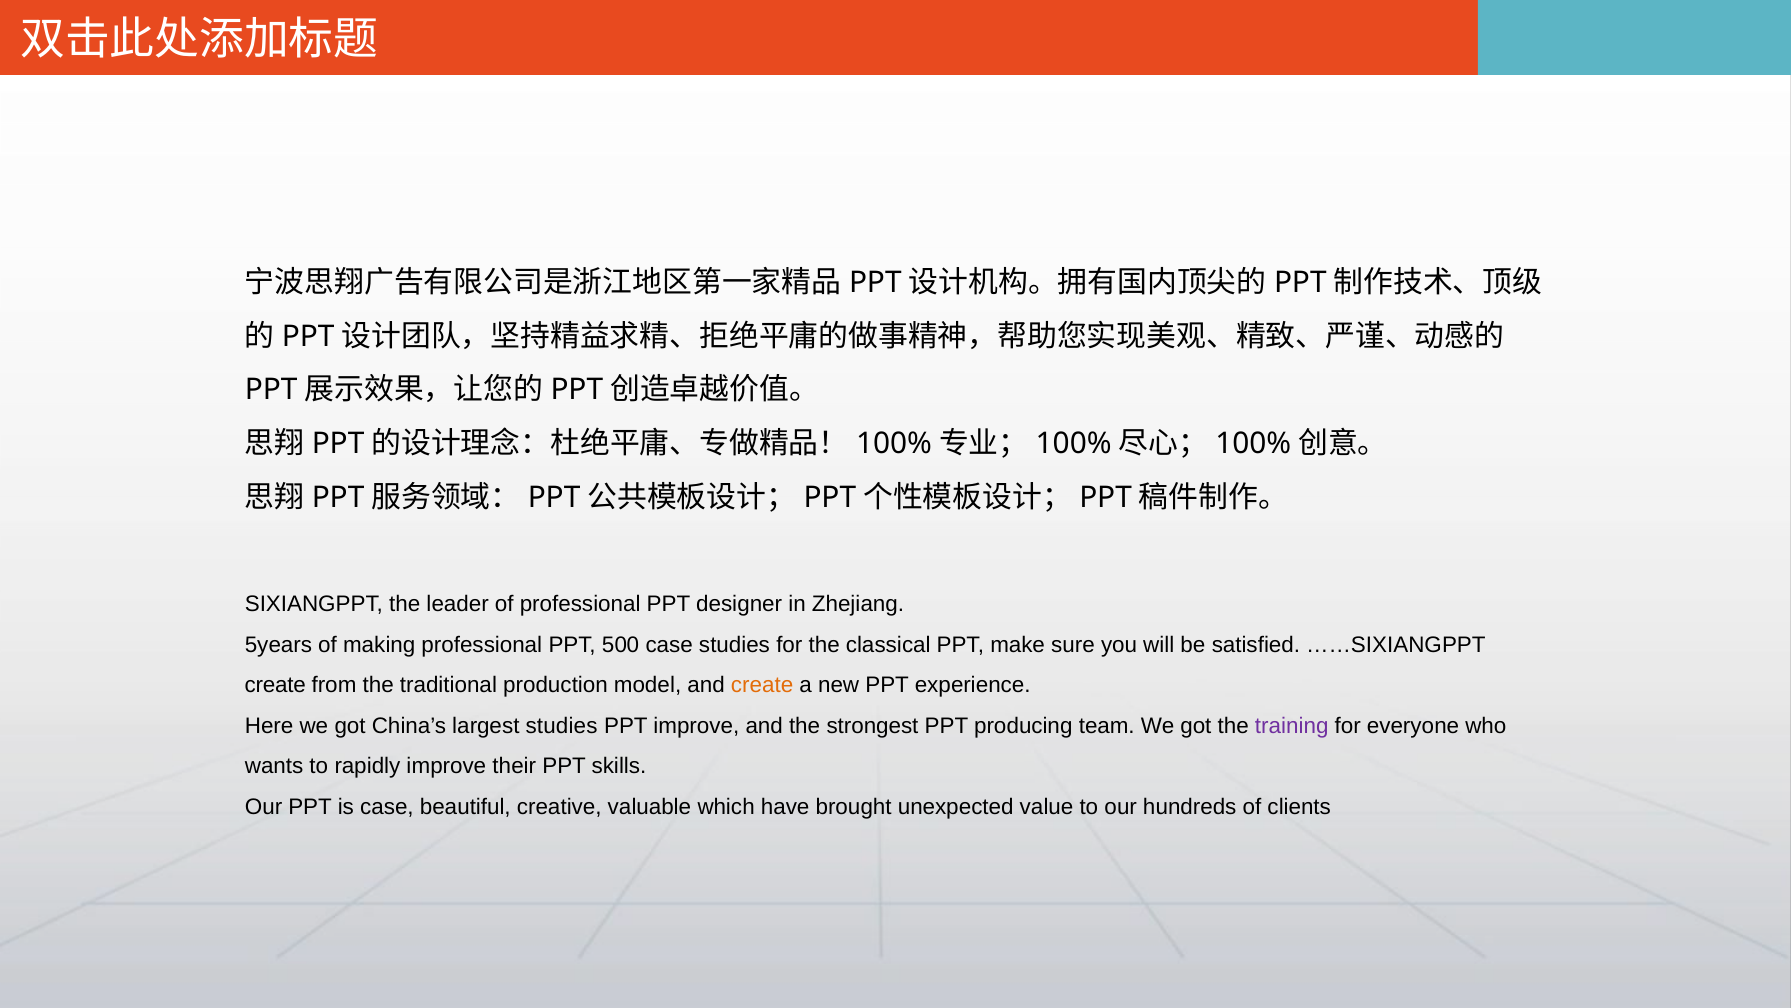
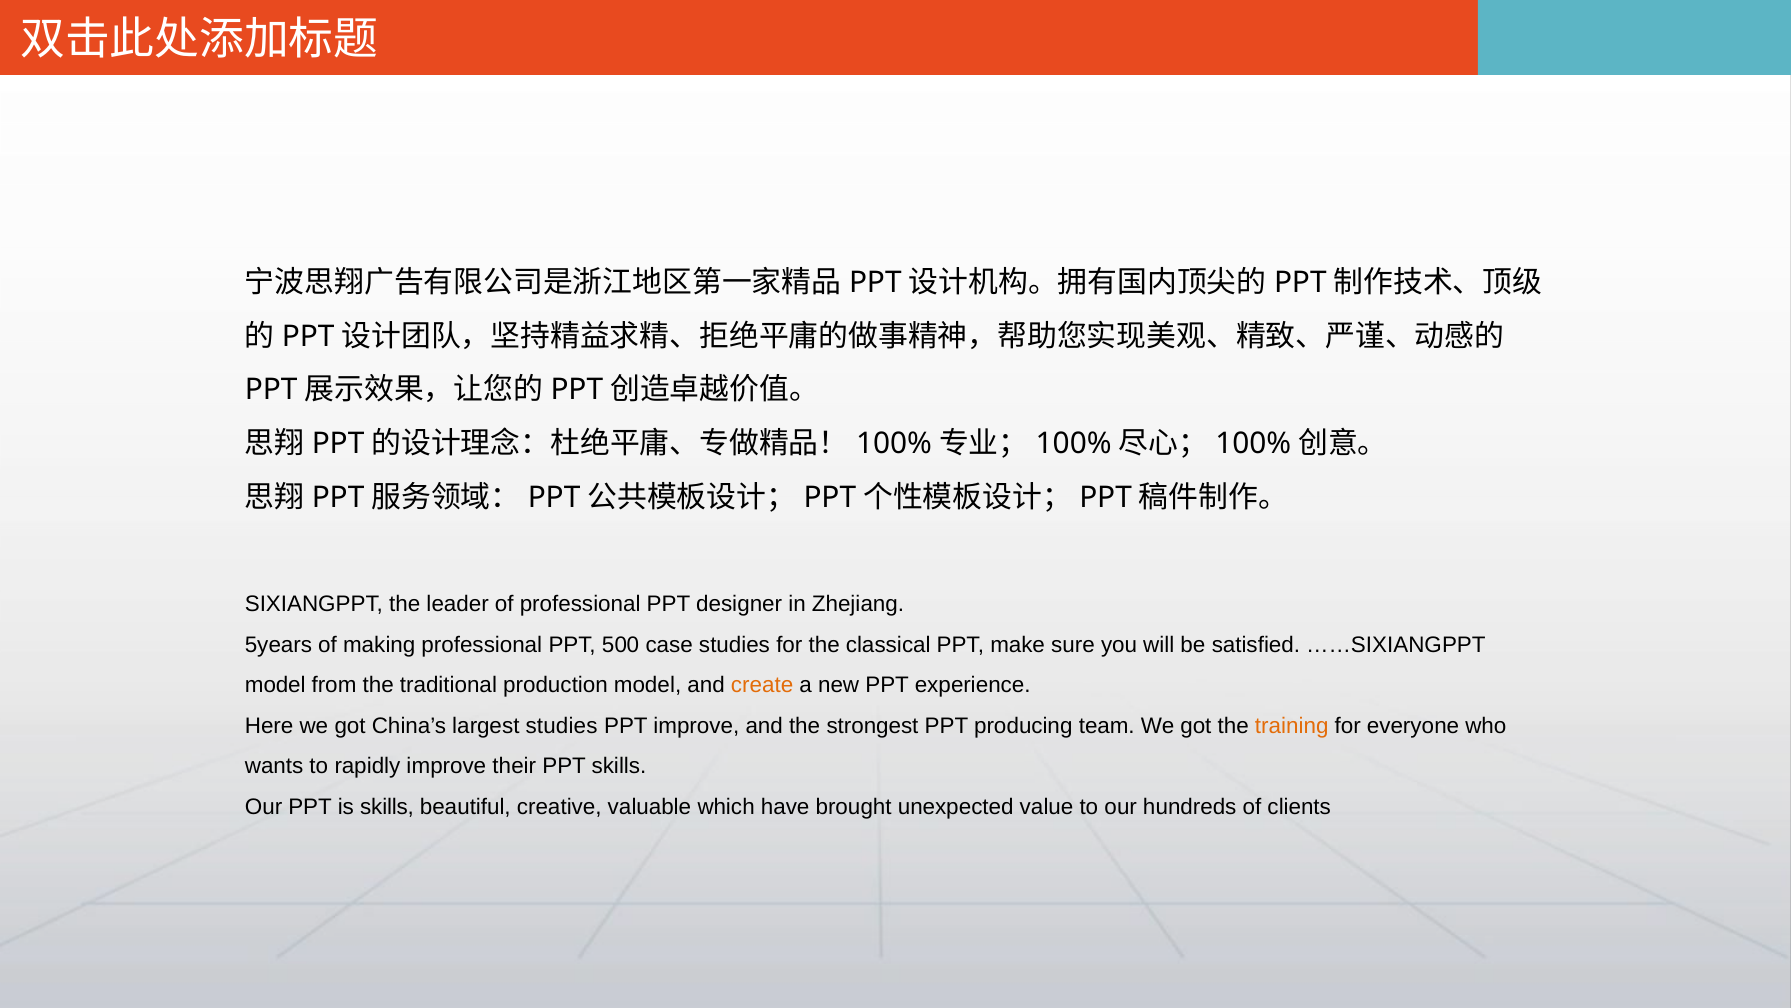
create: create -> model (275, 685)
training colour: purple -> orange (1292, 725)
is case: case -> skills (387, 806)
